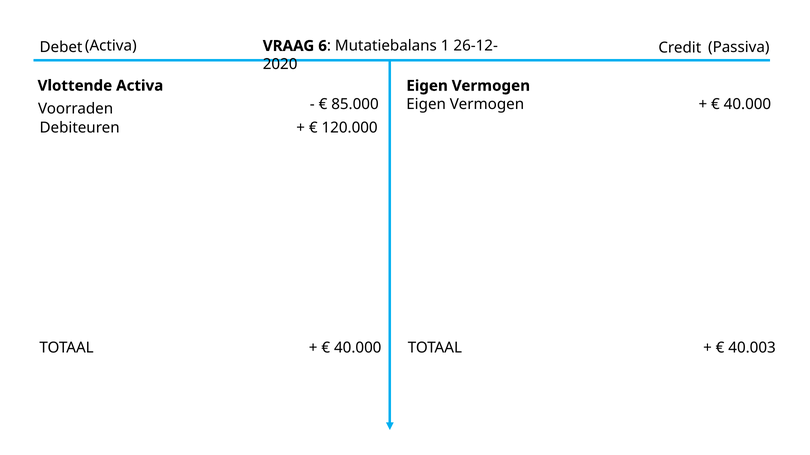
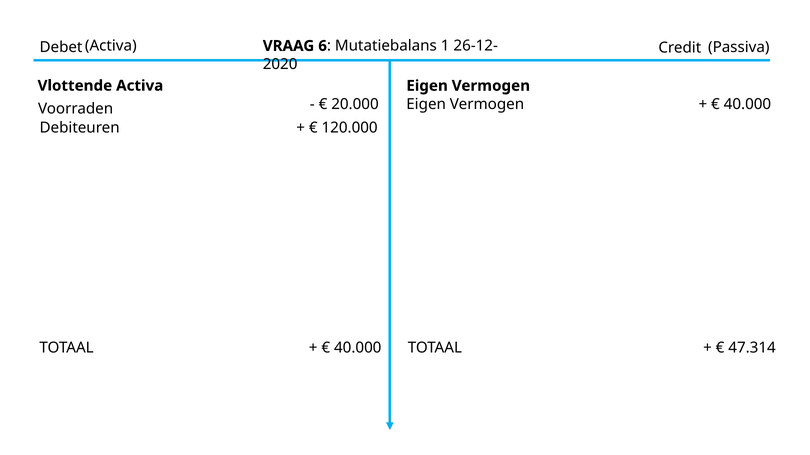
85.000: 85.000 -> 20.000 (355, 105)
40.003: 40.003 -> 47.314 (752, 348)
